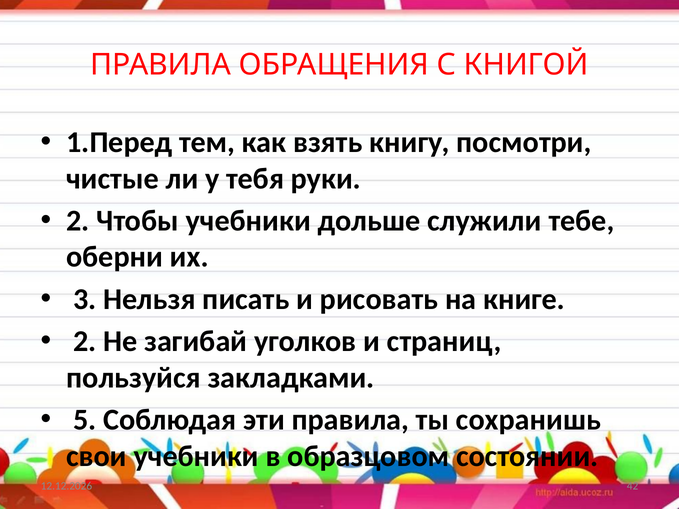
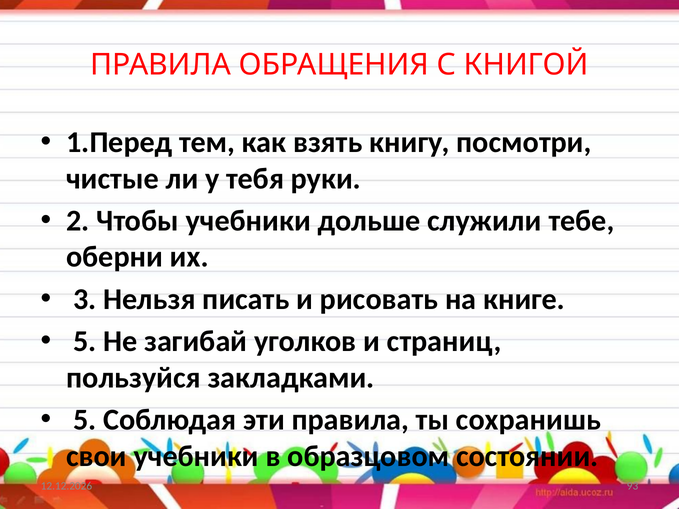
2: 2 -> 5 (85, 342)
42: 42 -> 93 (633, 486)
